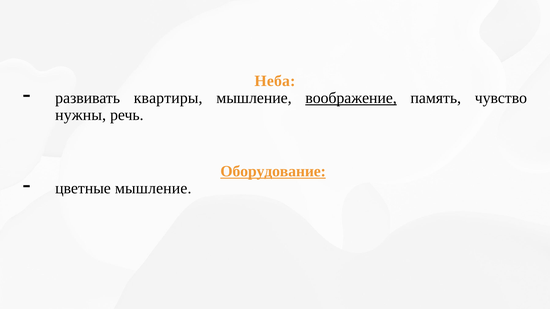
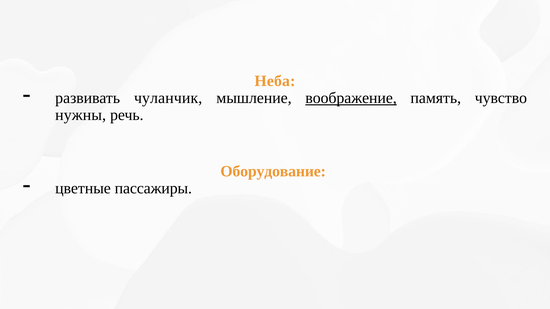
квартиры: квартиры -> чуланчик (168, 98)
Оборудование underline: present -> none (273, 172)
цветные мышление: мышление -> пассажиры (153, 189)
